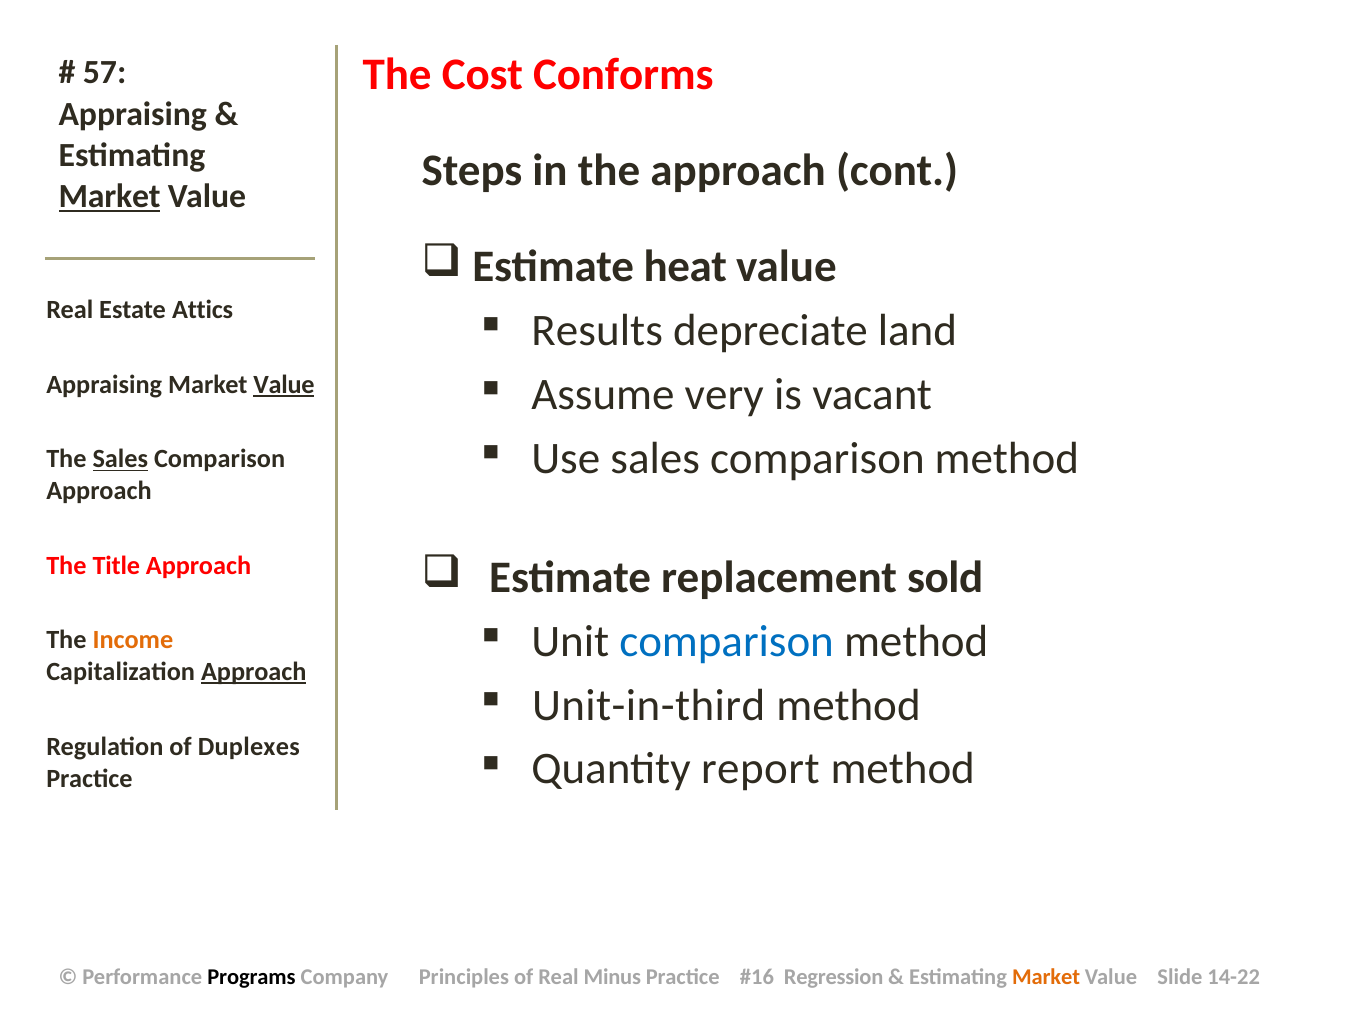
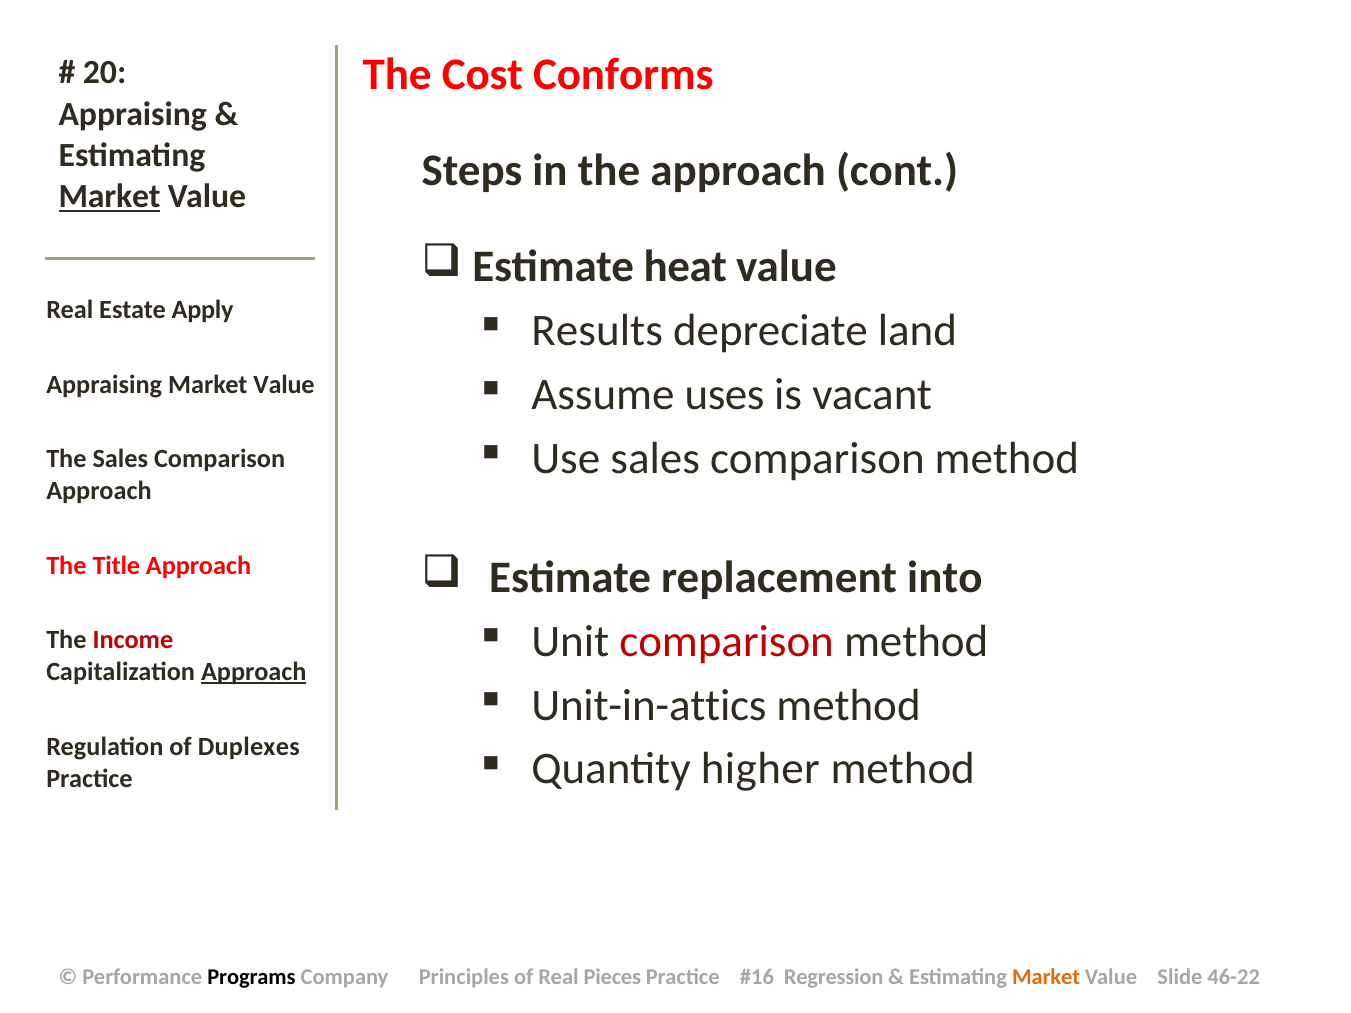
57: 57 -> 20 (105, 73)
Attics: Attics -> Apply (203, 310)
very: very -> uses (725, 395)
Value underline: present -> none (284, 385)
Sales underline: present -> none (120, 459)
sold: sold -> into (945, 577)
comparison colour: blue -> red (727, 641)
Income colour: orange -> red (133, 640)
Unit-in-third: Unit-in-third -> Unit-in-attics (649, 705)
report: report -> higher (760, 769)
Minus: Minus -> Pieces (612, 978)
14-22: 14-22 -> 46-22 (1234, 978)
